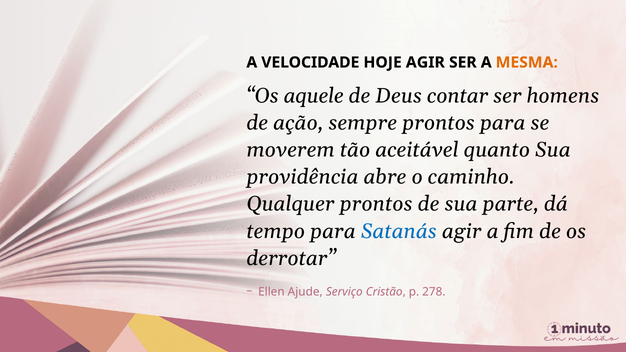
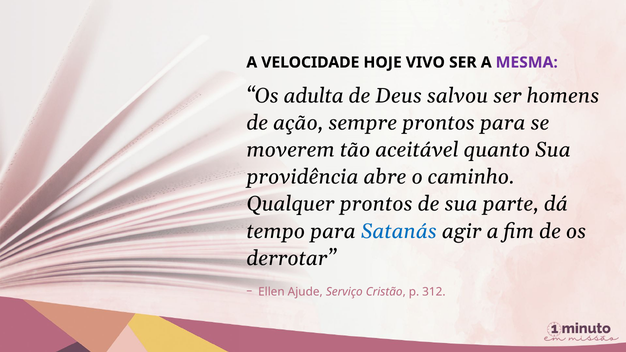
HOJE AGIR: AGIR -> VIVO (425, 62)
MESMA colour: orange -> purple (527, 62)
aquele: aquele -> adulta (314, 96)
contar: contar -> salvou (458, 96)
278: 278 -> 312 (434, 292)
